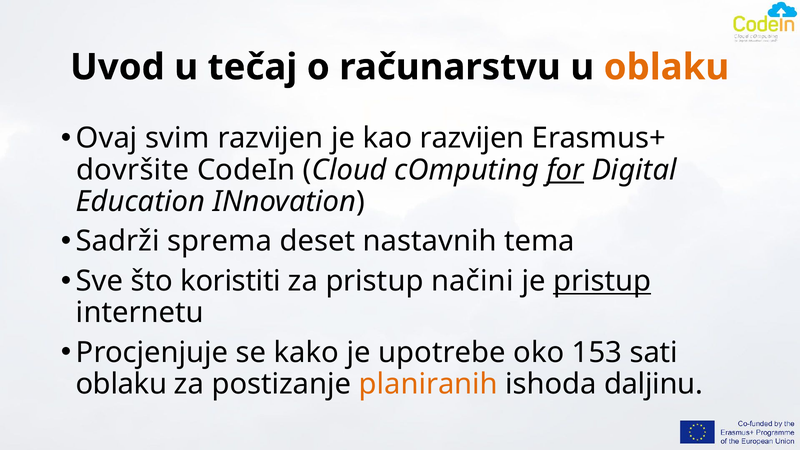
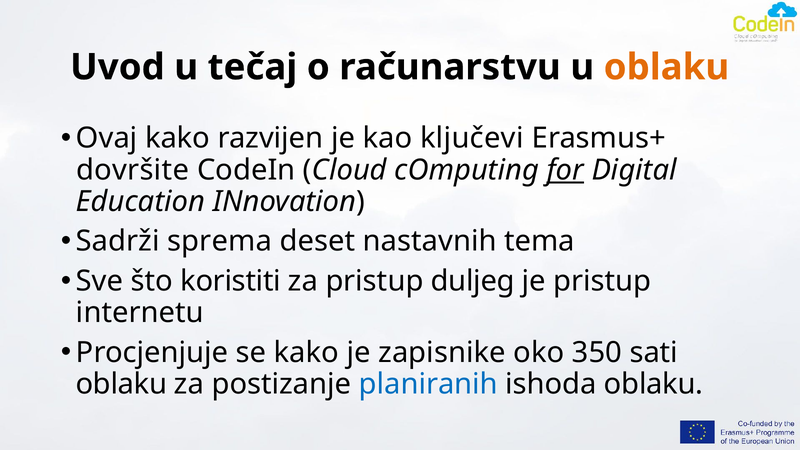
Ovaj svim: svim -> kako (178, 138)
kao razvijen: razvijen -> ključevi (472, 138)
načini: načini -> duljeg (473, 281)
pristup underline: present -> none (602, 281)
upotrebe: upotrebe -> zapisnike (442, 352)
153: 153 -> 350 (597, 352)
planiranih colour: orange -> blue (428, 384)
ishoda daljinu: daljinu -> oblaku (654, 384)
